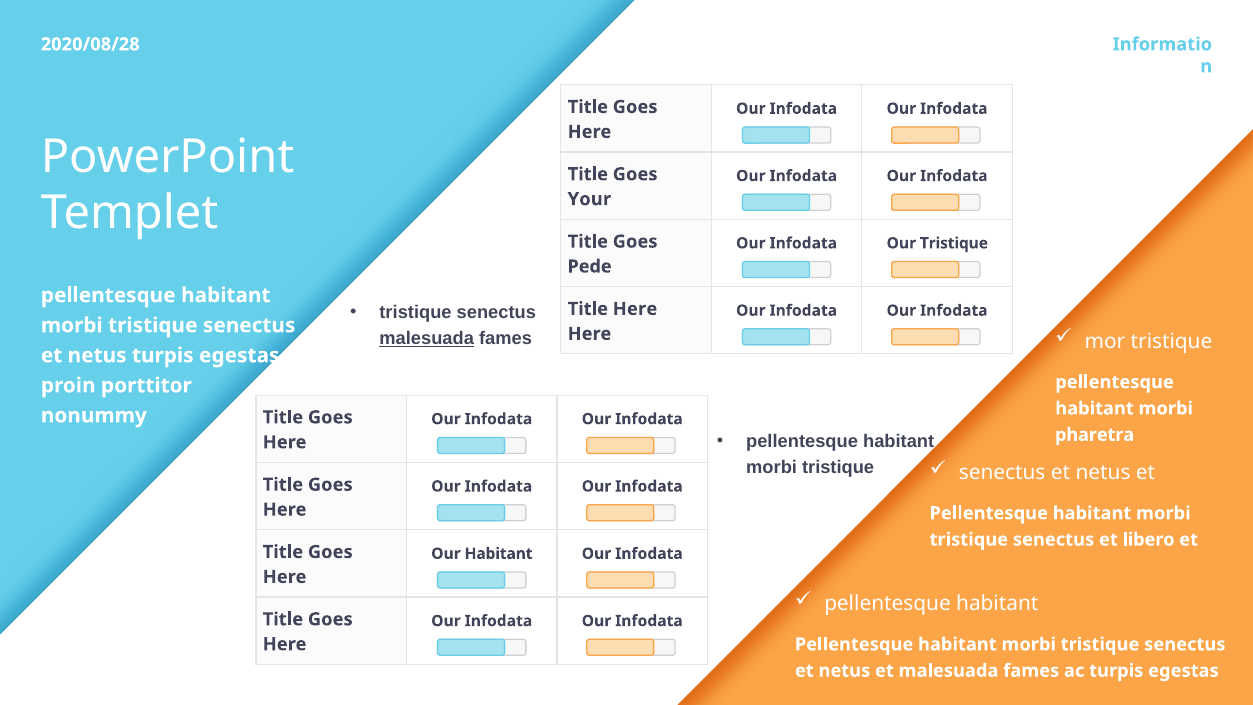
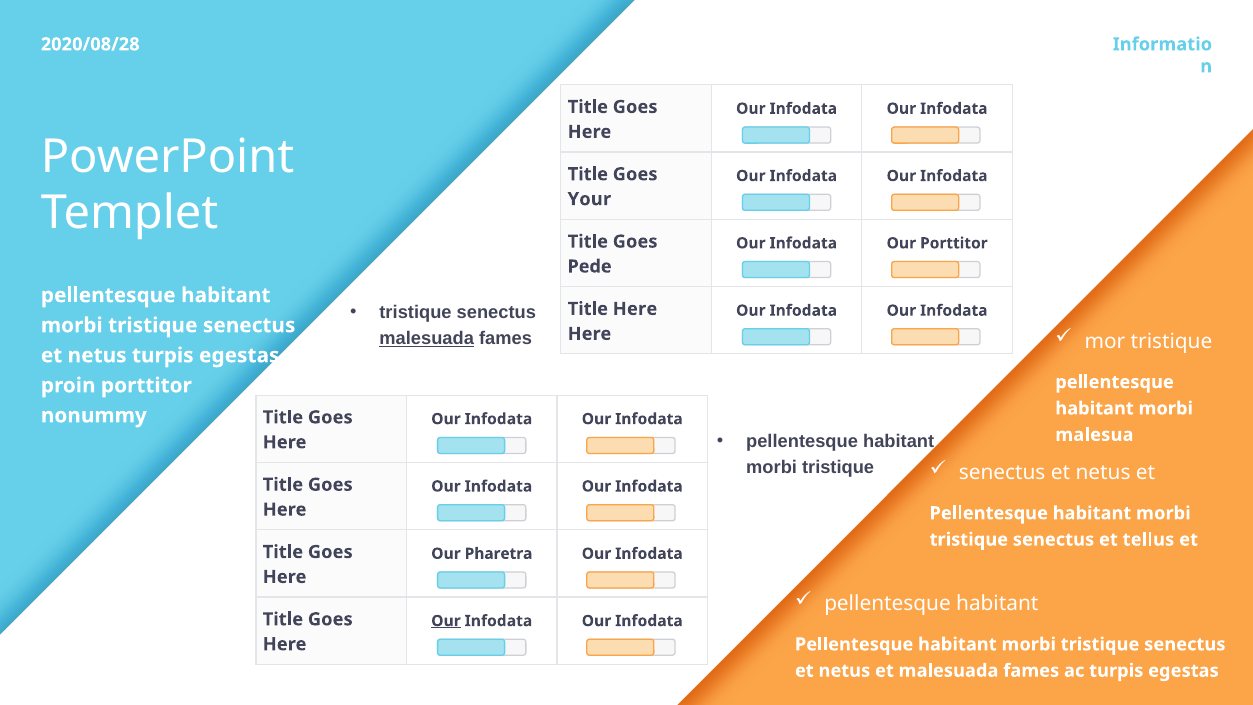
Our Tristique: Tristique -> Porttitor (954, 243)
pharetra: pharetra -> malesua (1094, 435)
libero: libero -> tellus (1148, 539)
Our Habitant: Habitant -> Pharetra (499, 553)
Our underline: none -> present (446, 621)
